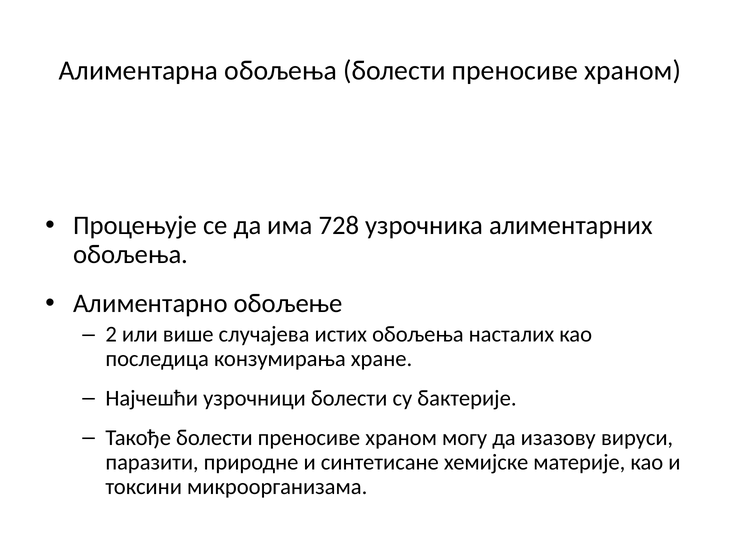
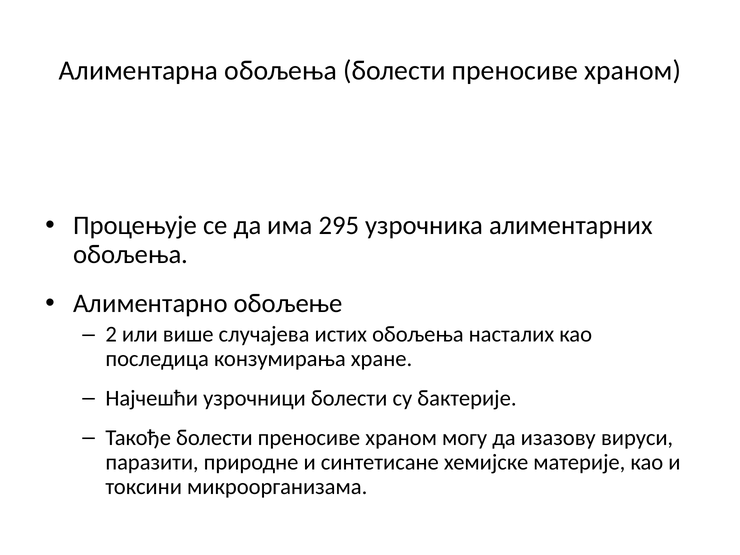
728: 728 -> 295 (339, 226)
